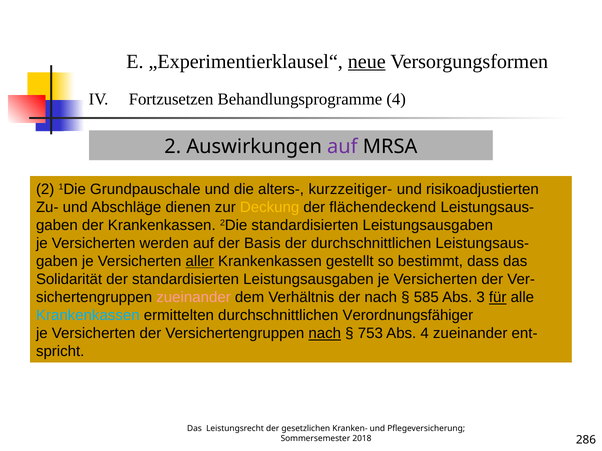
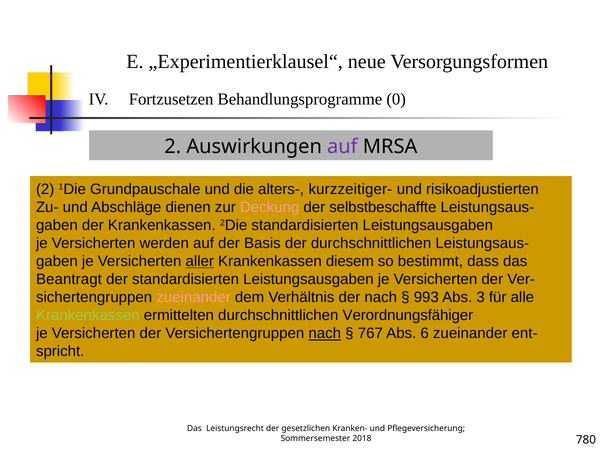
neue underline: present -> none (367, 62)
Behandlungsprogramme 4: 4 -> 0 (396, 99)
Deckung colour: yellow -> pink (270, 207)
flächendeckend: flächendeckend -> selbstbeschaffte (383, 207)
gestellt: gestellt -> diesem (350, 262)
Solidarität: Solidarität -> Beantragt (69, 280)
585: 585 -> 993 (426, 298)
für underline: present -> none (498, 298)
Krankenkassen colour: light blue -> light green (88, 316)
753: 753 -> 767 (370, 334)
Abs 4: 4 -> 6 (425, 334)
286: 286 -> 780 (586, 440)
